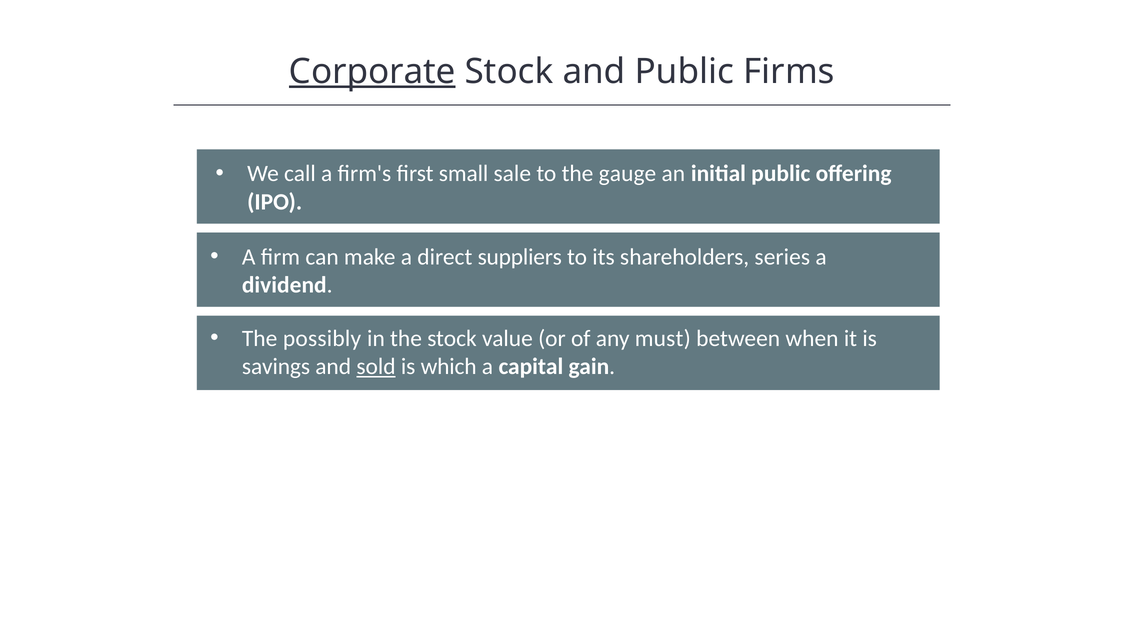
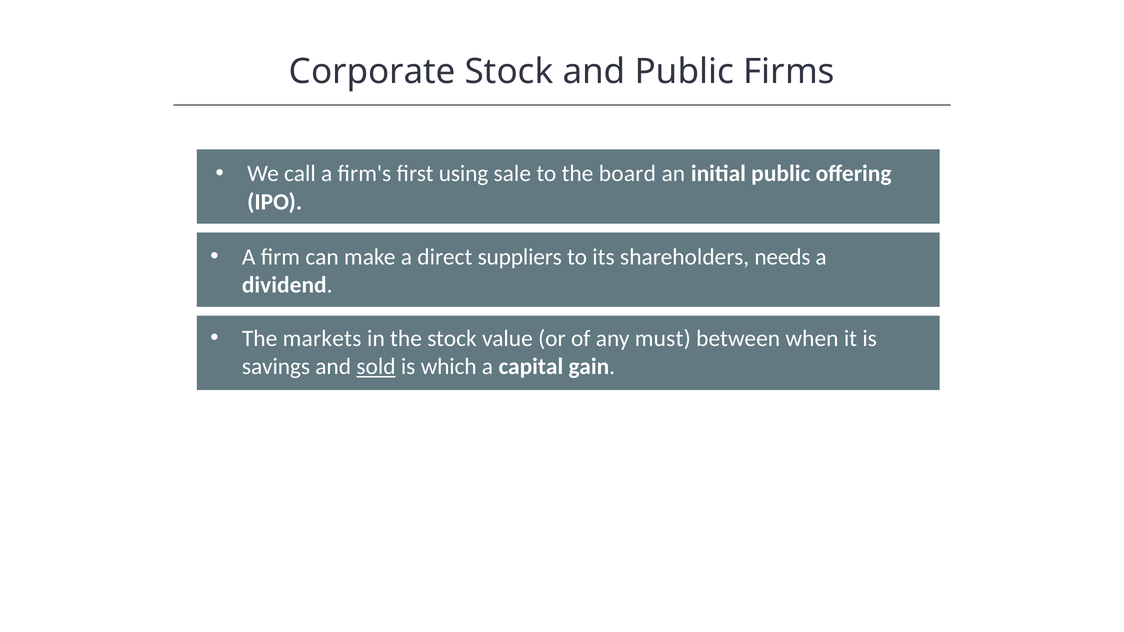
Corporate underline: present -> none (372, 72)
small: small -> using (464, 174)
gauge: gauge -> board (627, 174)
series: series -> needs (782, 257)
possibly: possibly -> markets (322, 339)
